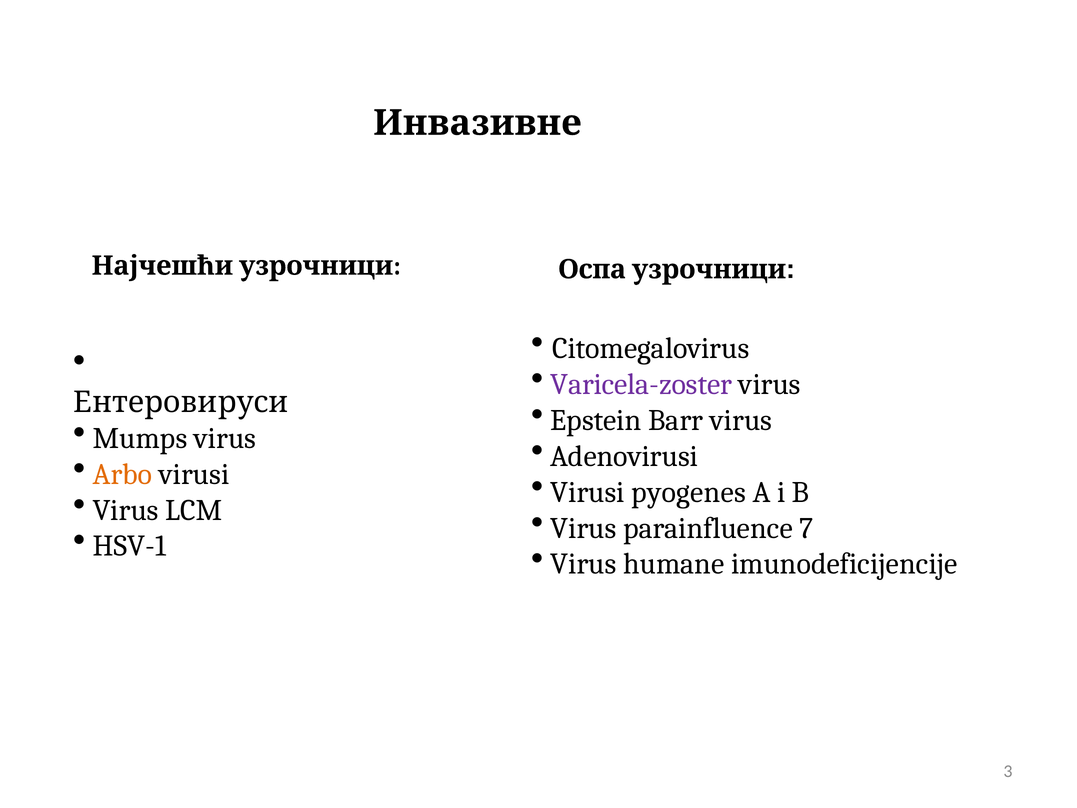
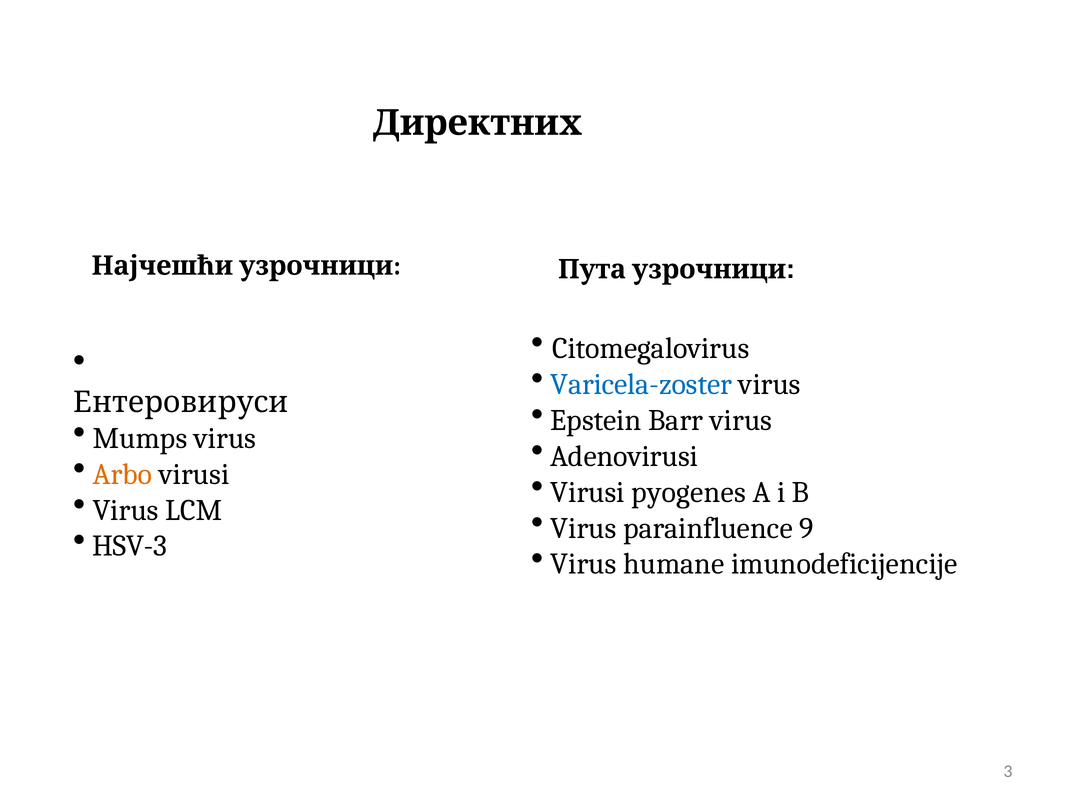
Инвазивне: Инвазивне -> Директних (478, 123)
Оспа: Оспа -> Пута (592, 269)
Varicela-zoster colour: purple -> blue (641, 384)
7: 7 -> 9 (806, 528)
HSV-1: HSV-1 -> HSV-3 (130, 546)
